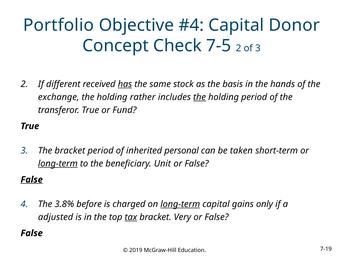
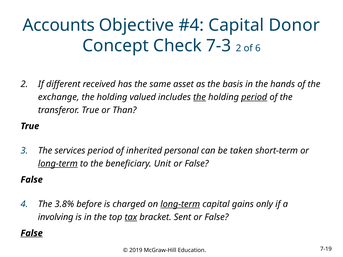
Portfolio: Portfolio -> Accounts (59, 25)
7-5: 7-5 -> 7-3 (219, 46)
of 3: 3 -> 6 (258, 48)
has underline: present -> none (125, 84)
stock: stock -> asset (183, 84)
rather: rather -> valued (143, 97)
period underline: none -> present (254, 97)
Fund: Fund -> Than (124, 110)
The bracket: bracket -> services (70, 151)
False underline: present -> none (32, 180)
adjusted: adjusted -> involving (56, 217)
Very: Very -> Sent (182, 217)
False underline: none -> present (32, 233)
